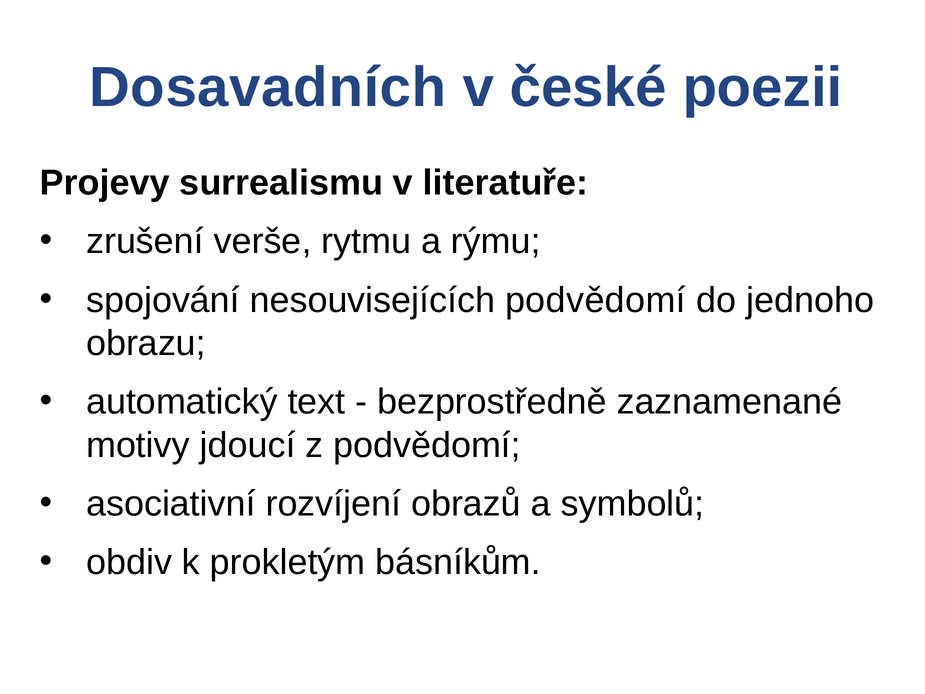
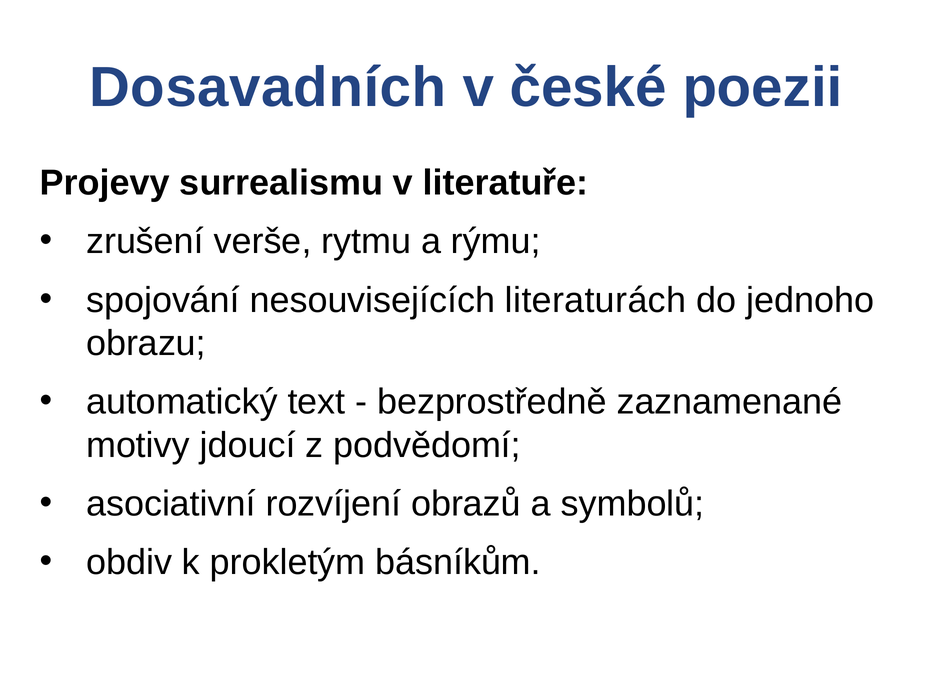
nesouvisejících podvědomí: podvědomí -> literaturách (596, 300)
